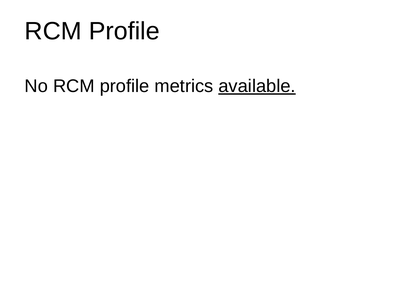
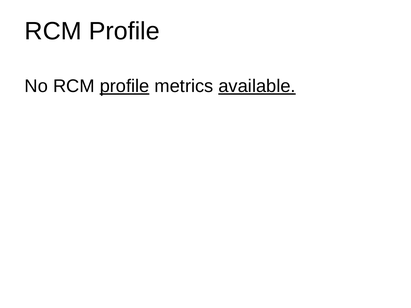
profile underline: none -> present (125, 86)
